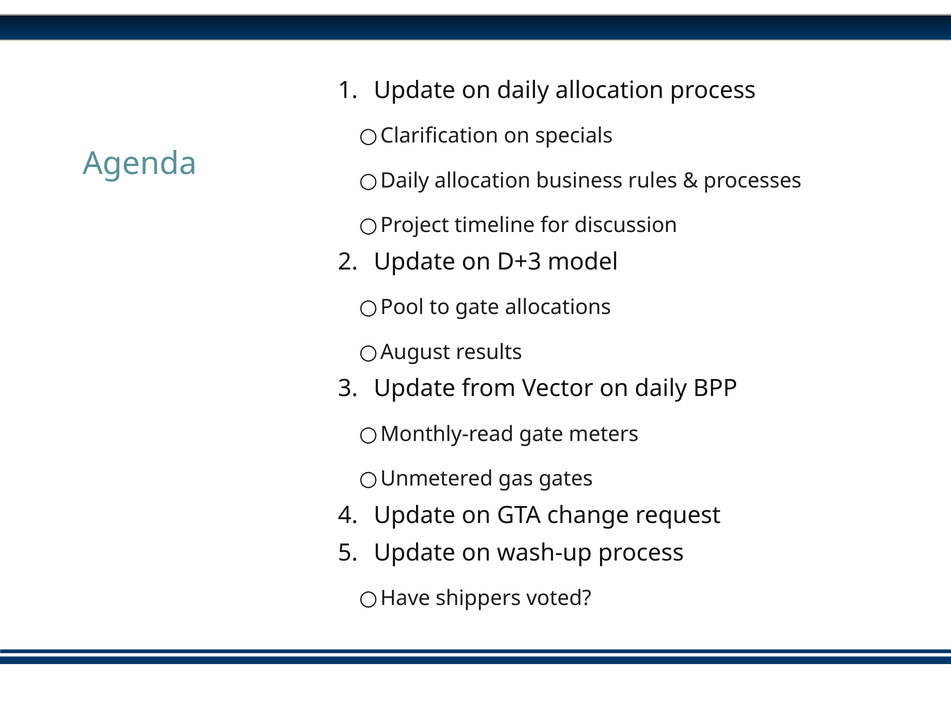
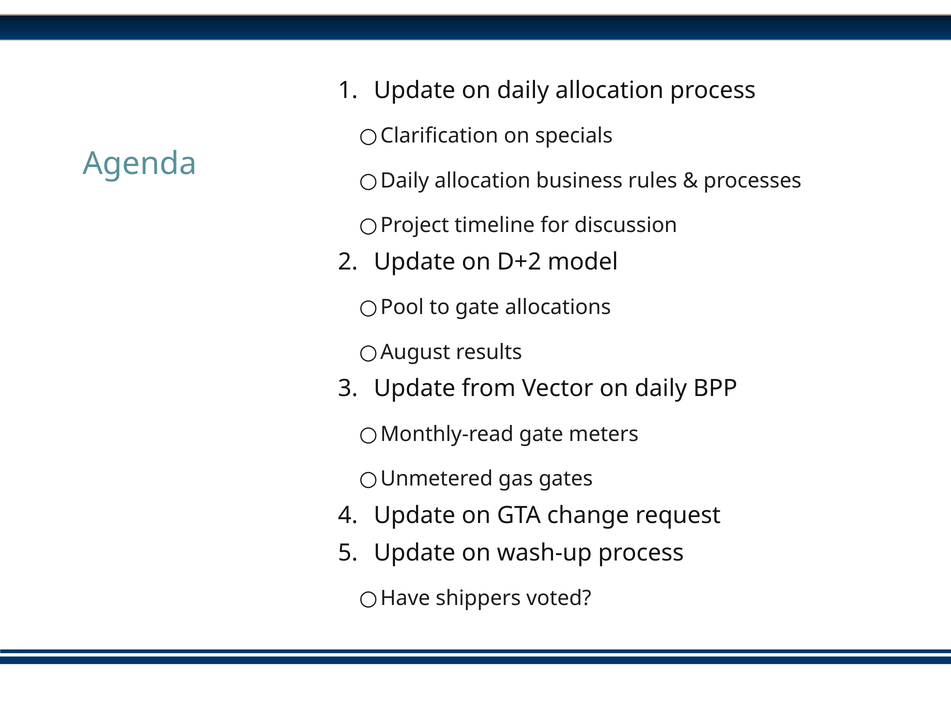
D+3: D+3 -> D+2 (519, 261)
